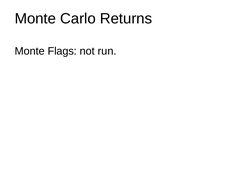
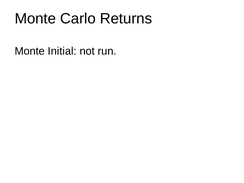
Flags: Flags -> Initial (62, 51)
